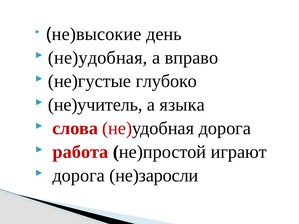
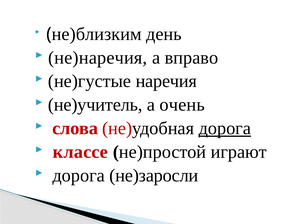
не)высокие: не)высокие -> не)близким (97, 34)
не)удобная: не)удобная -> не)наречия (98, 58)
глубоко: глубоко -> наречия (166, 81)
языка: языка -> очень (182, 105)
дорога underline: none -> present (225, 128)
работа: работа -> классе (80, 152)
